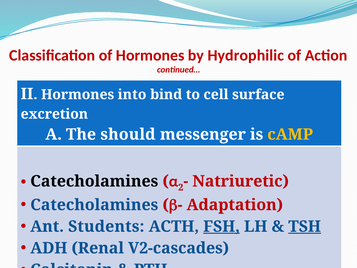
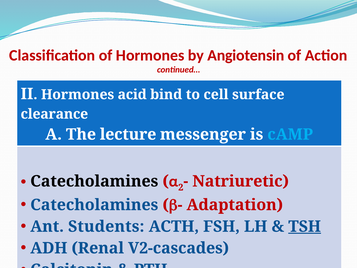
Hydrophilic: Hydrophilic -> Angiotensin (246, 55)
into: into -> acid (132, 94)
excretion: excretion -> clearance (54, 114)
should: should -> lecture (128, 134)
cAMP colour: yellow -> light blue (290, 134)
FSH underline: present -> none (222, 226)
